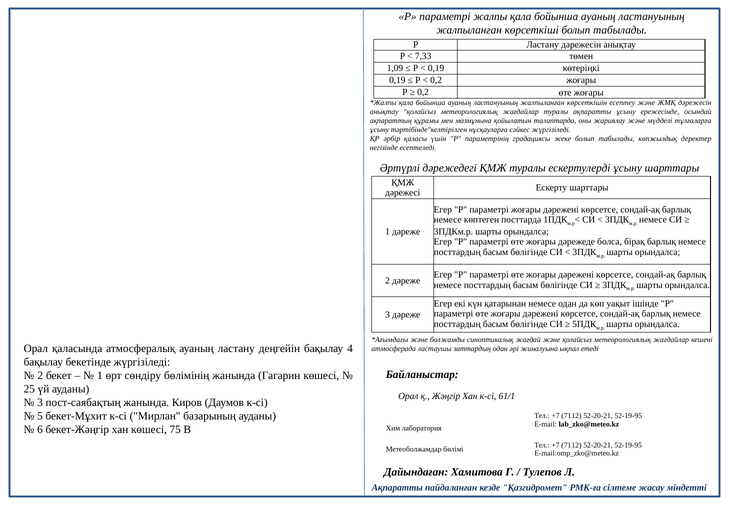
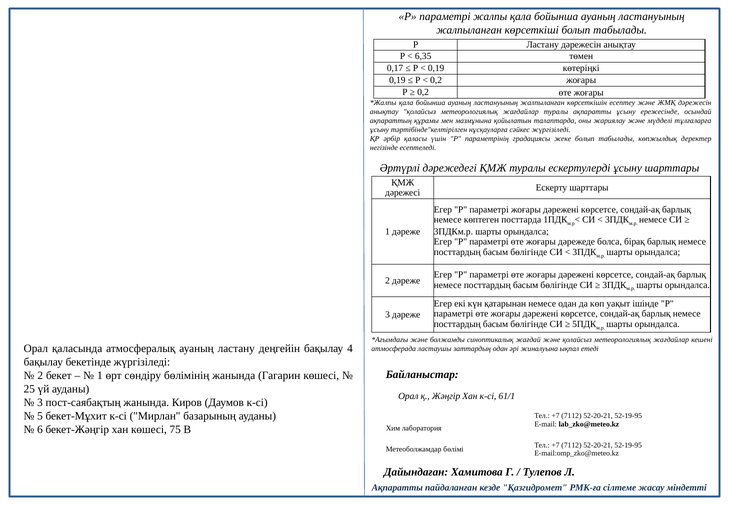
7,33: 7,33 -> 6,35 (423, 56)
1,09: 1,09 -> 0,17 (395, 68)
